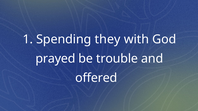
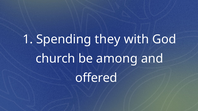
prayed: prayed -> church (55, 59)
trouble: trouble -> among (117, 59)
